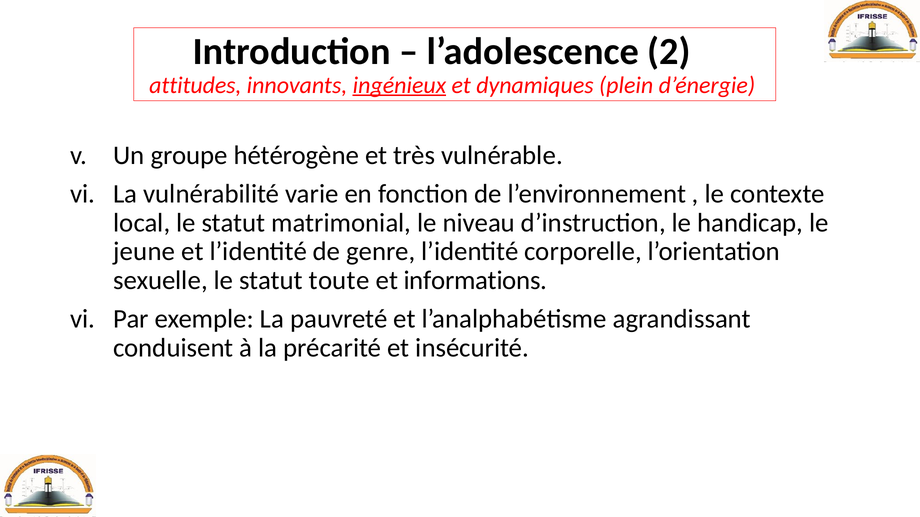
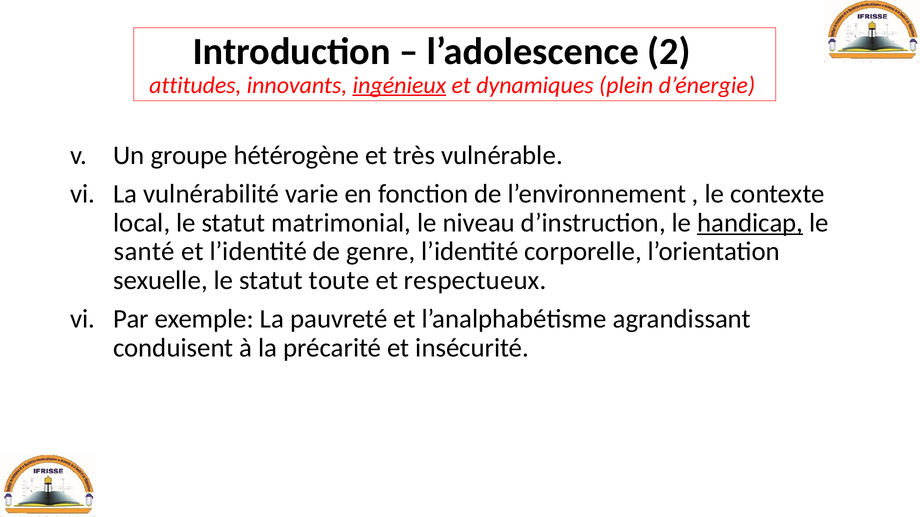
handicap underline: none -> present (750, 223)
jeune: jeune -> santé (144, 252)
informations: informations -> respectueux (475, 281)
